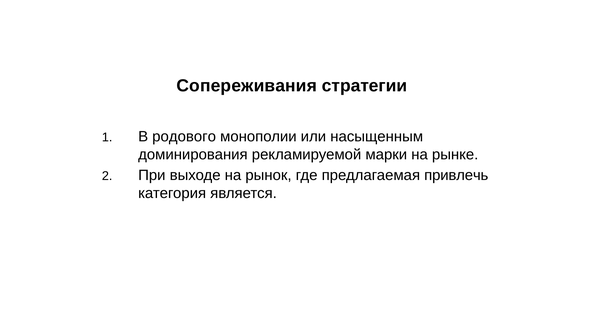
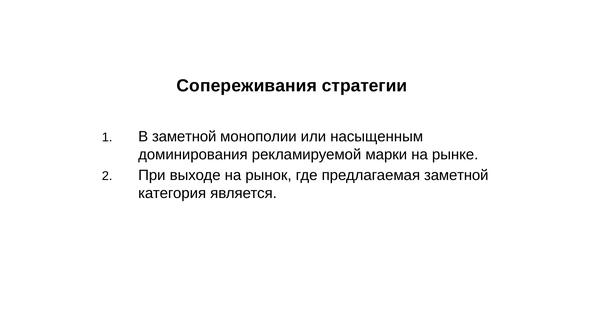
В родового: родового -> заметной (184, 136)
предлагаемая привлечь: привлечь -> заметной (456, 175)
